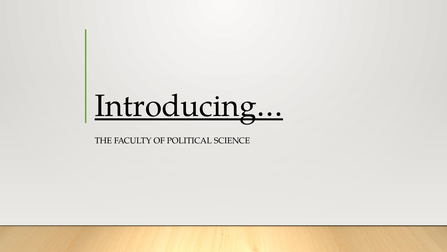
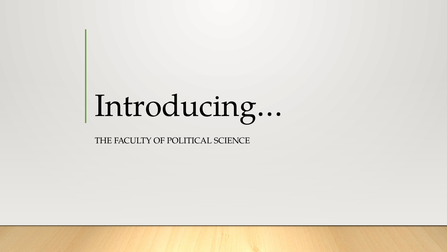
Introducing… underline: present -> none (189, 106)
